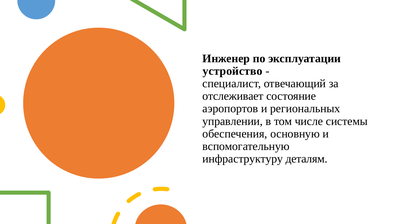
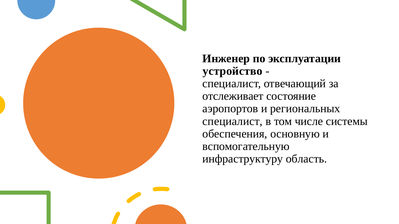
управлении: управлении -> специалист (233, 121)
деталям: деталям -> область (306, 159)
